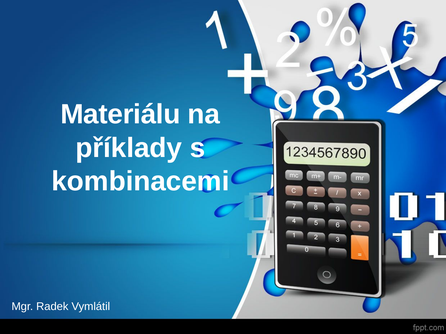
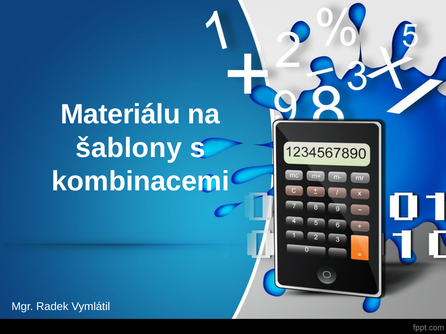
příklady: příklady -> šablony (129, 148)
